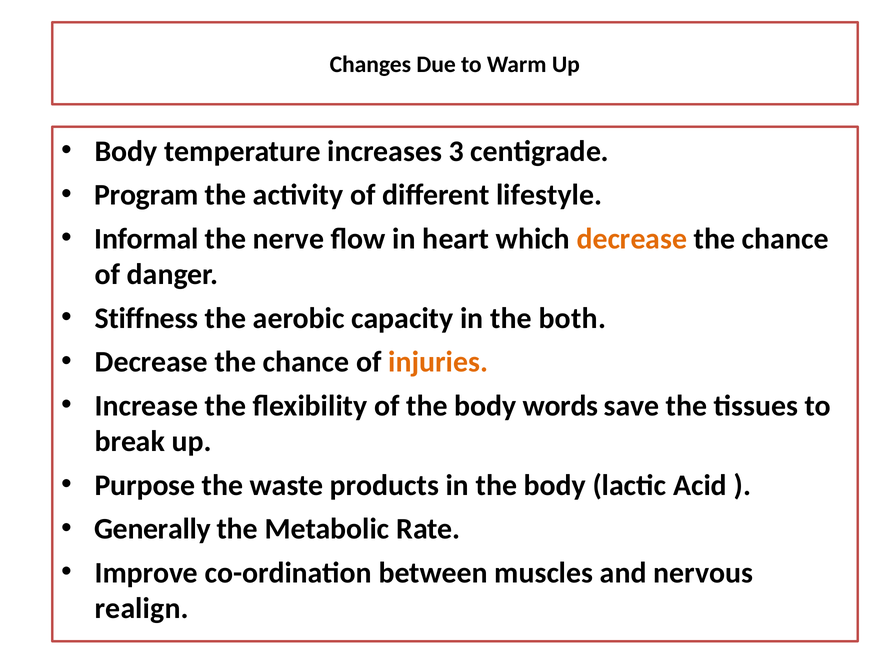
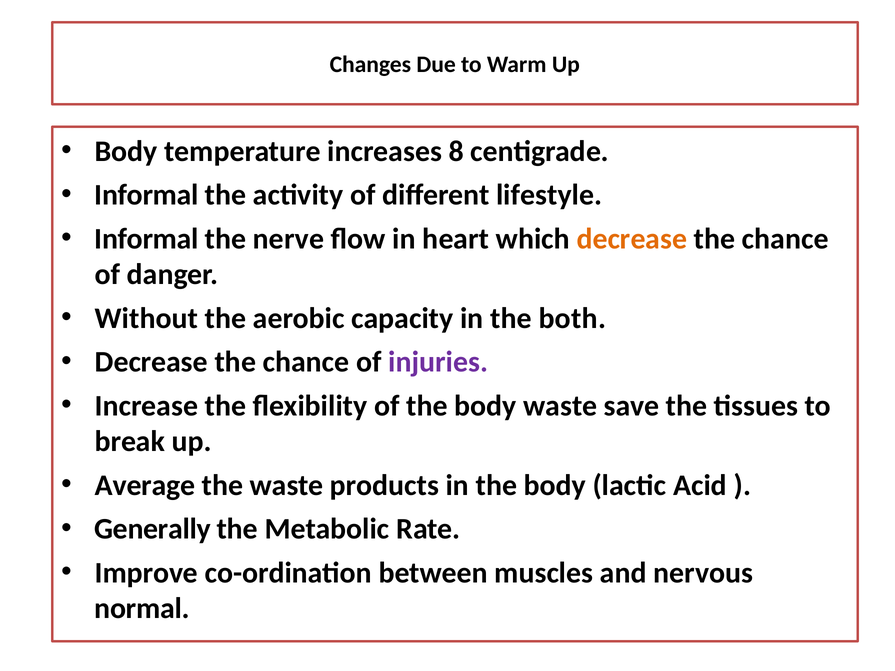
3: 3 -> 8 (456, 151)
Program: Program -> Informal (147, 195)
Stiffness: Stiffness -> Without (146, 318)
injuries colour: orange -> purple (438, 362)
body words: words -> waste (560, 406)
Purpose: Purpose -> Average (145, 485)
realign: realign -> normal (142, 609)
